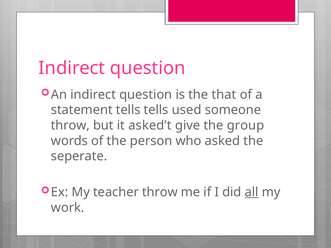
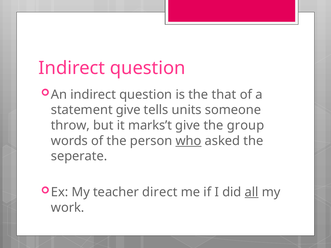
statement tells: tells -> give (128, 110)
used: used -> units (187, 110)
asked’t: asked’t -> marks’t (150, 126)
who underline: none -> present (189, 141)
teacher throw: throw -> direct (160, 192)
